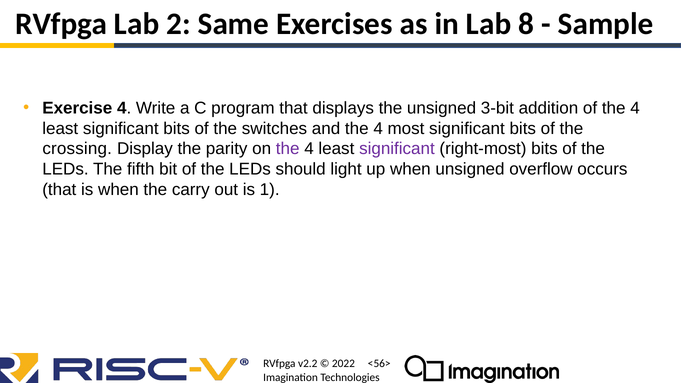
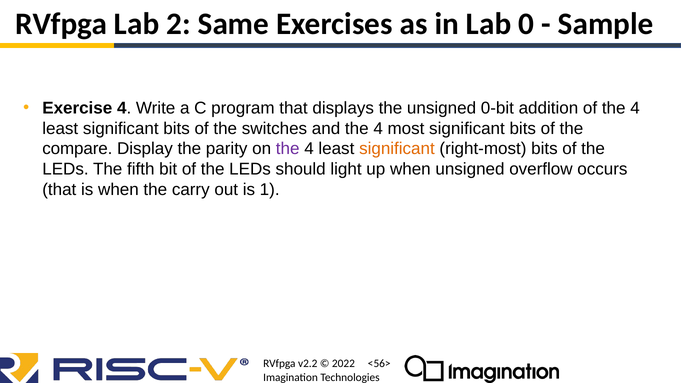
8: 8 -> 0 (526, 24)
3-bit: 3-bit -> 0-bit (497, 108)
crossing: crossing -> compare (77, 149)
significant colour: purple -> orange (397, 149)
